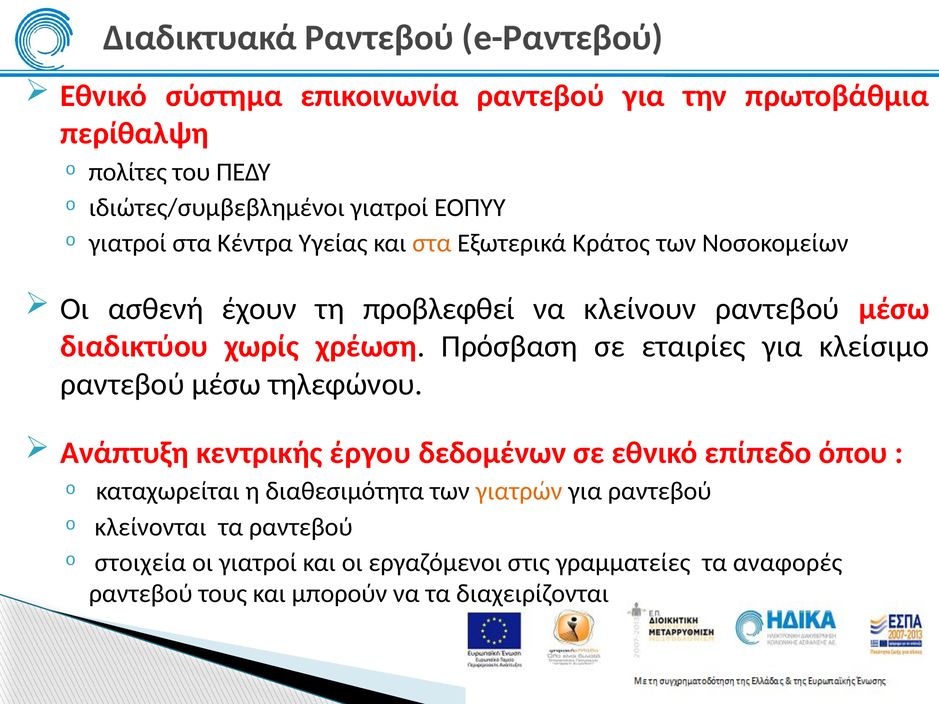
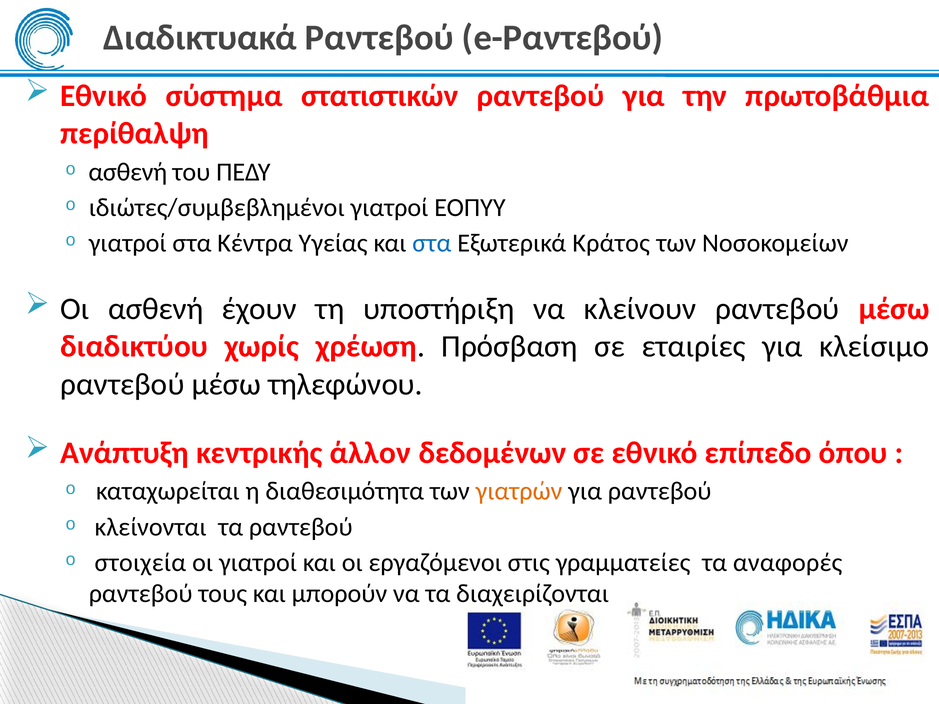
επικοινωνία: επικοινωνία -> στατιστικών (380, 96)
πολίτες: πολίτες -> ασθενή (128, 172)
στα colour: orange -> blue (432, 243)
προβλεφθεί: προβλεφθεί -> υποστήριξη (439, 309)
έργου: έργου -> άλλον (370, 453)
